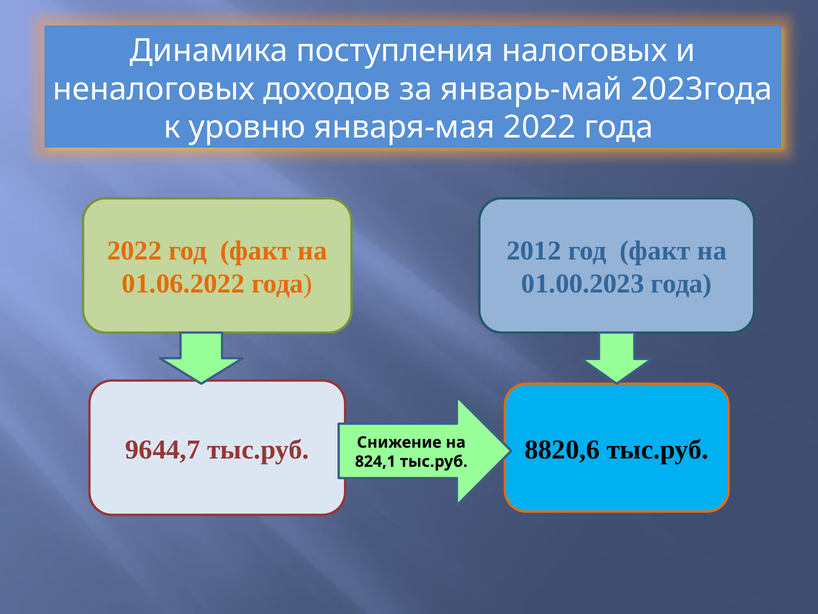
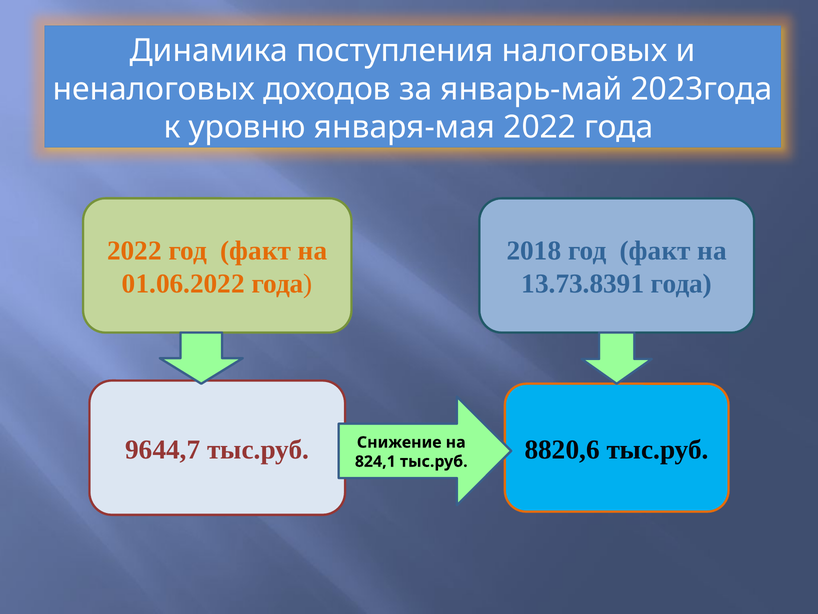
2012: 2012 -> 2018 (534, 251)
01.00.2023: 01.00.2023 -> 13.73.8391 (583, 283)
